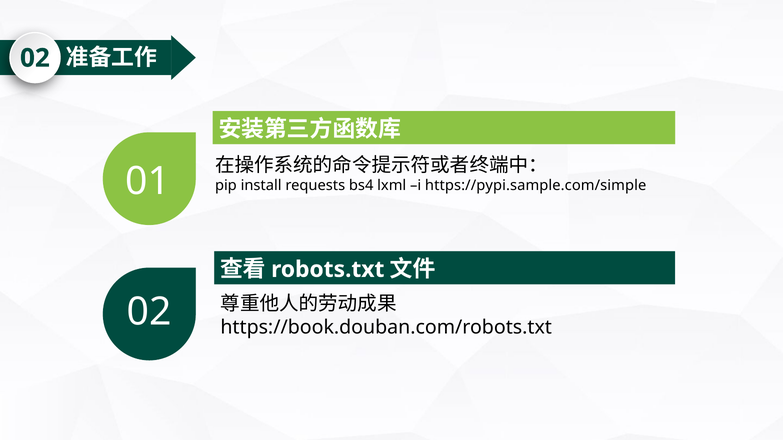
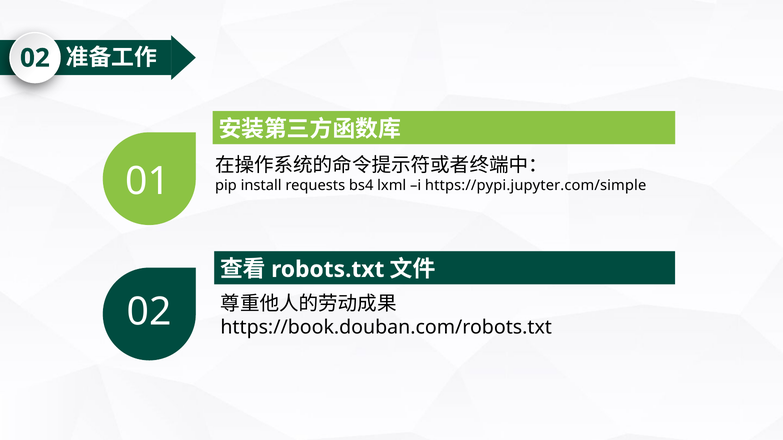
https://pypi.sample.com/simple: https://pypi.sample.com/simple -> https://pypi.jupyter.com/simple (536, 185)
